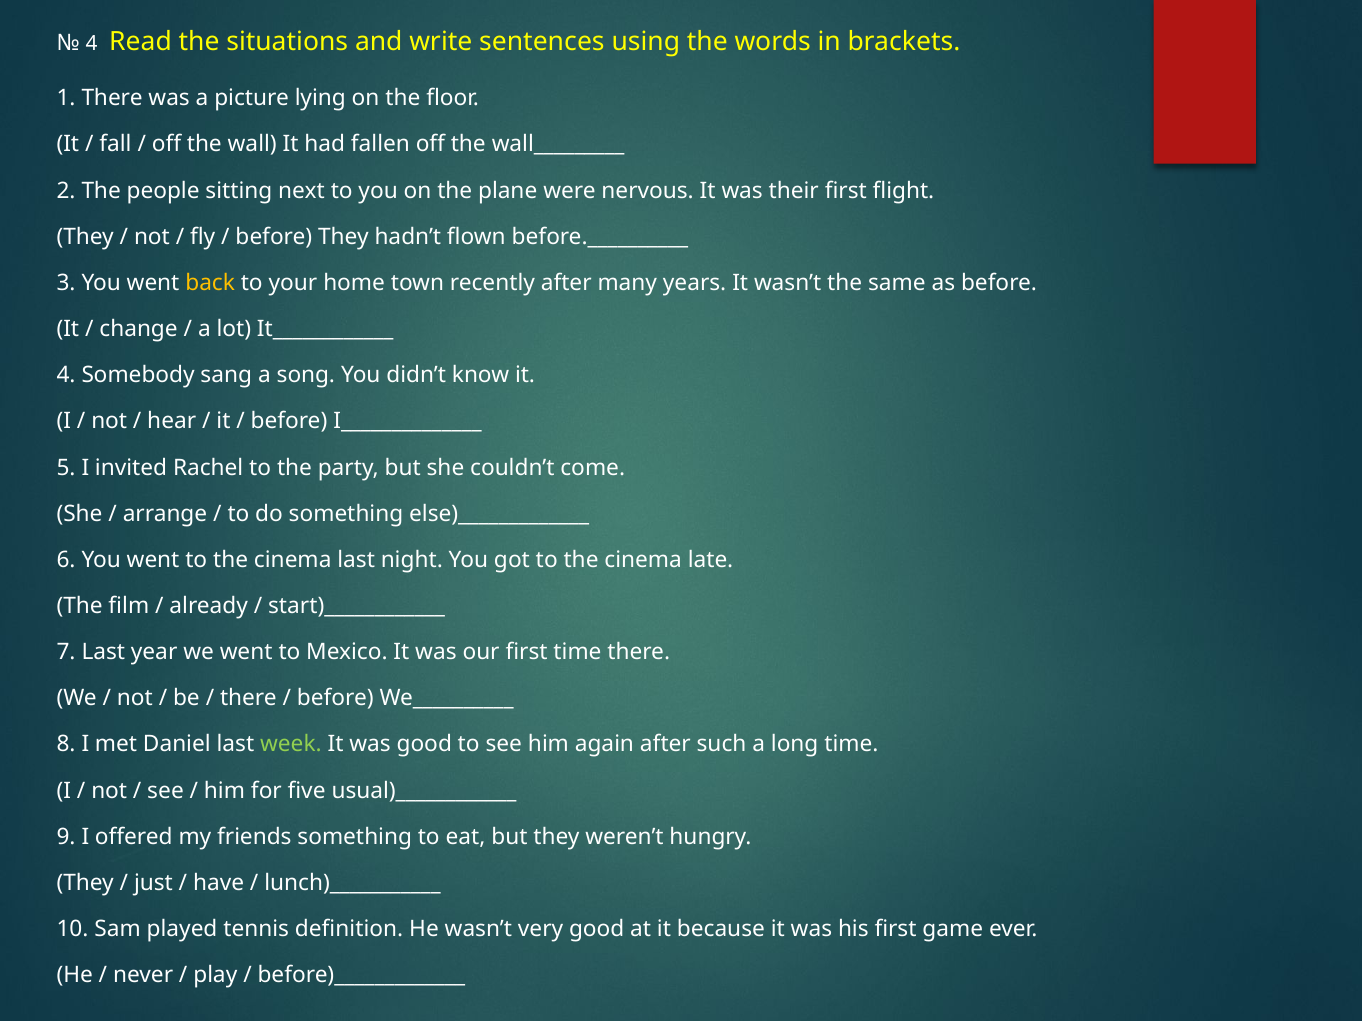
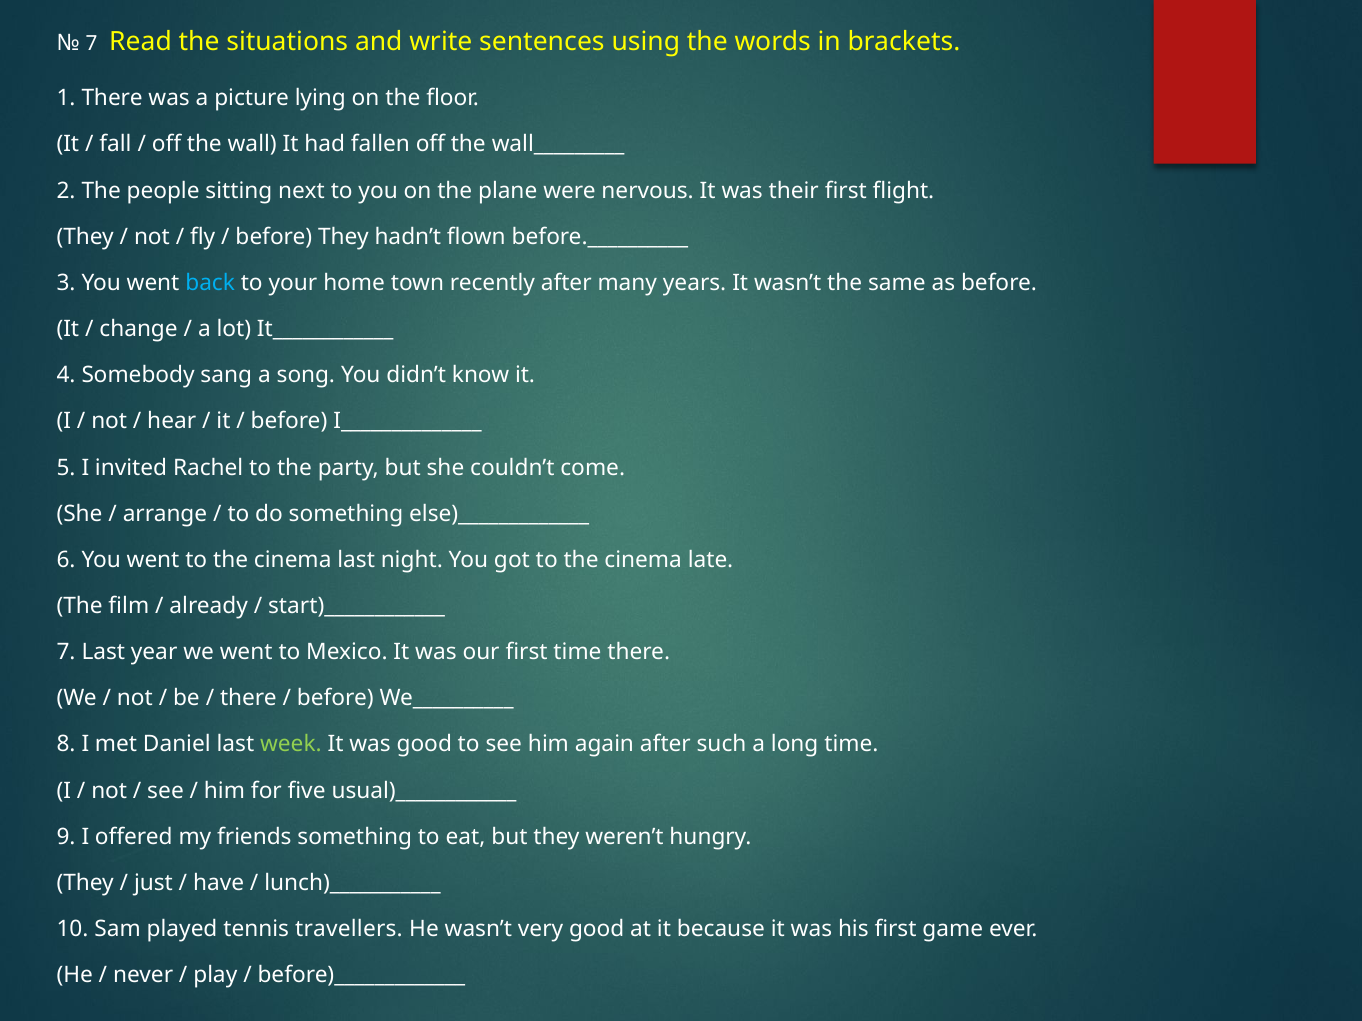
4: 4 -> 7 (92, 44)
back colour: yellow -> light blue (210, 283)
definition: definition -> travellers (349, 929)
